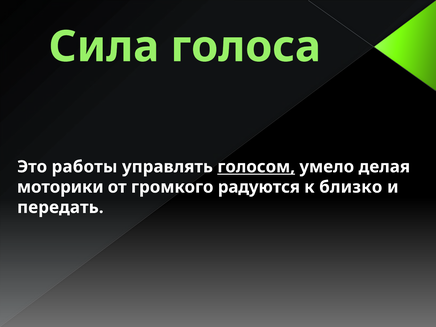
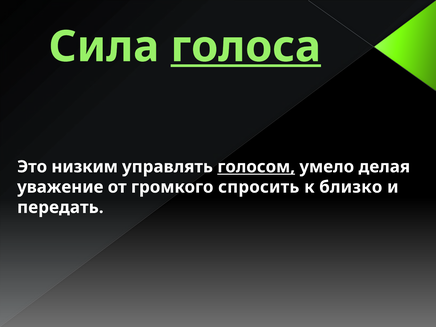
голоса underline: none -> present (246, 47)
работы: работы -> низким (85, 167)
моторики: моторики -> уважение (60, 187)
радуются: радуются -> спросить (259, 187)
